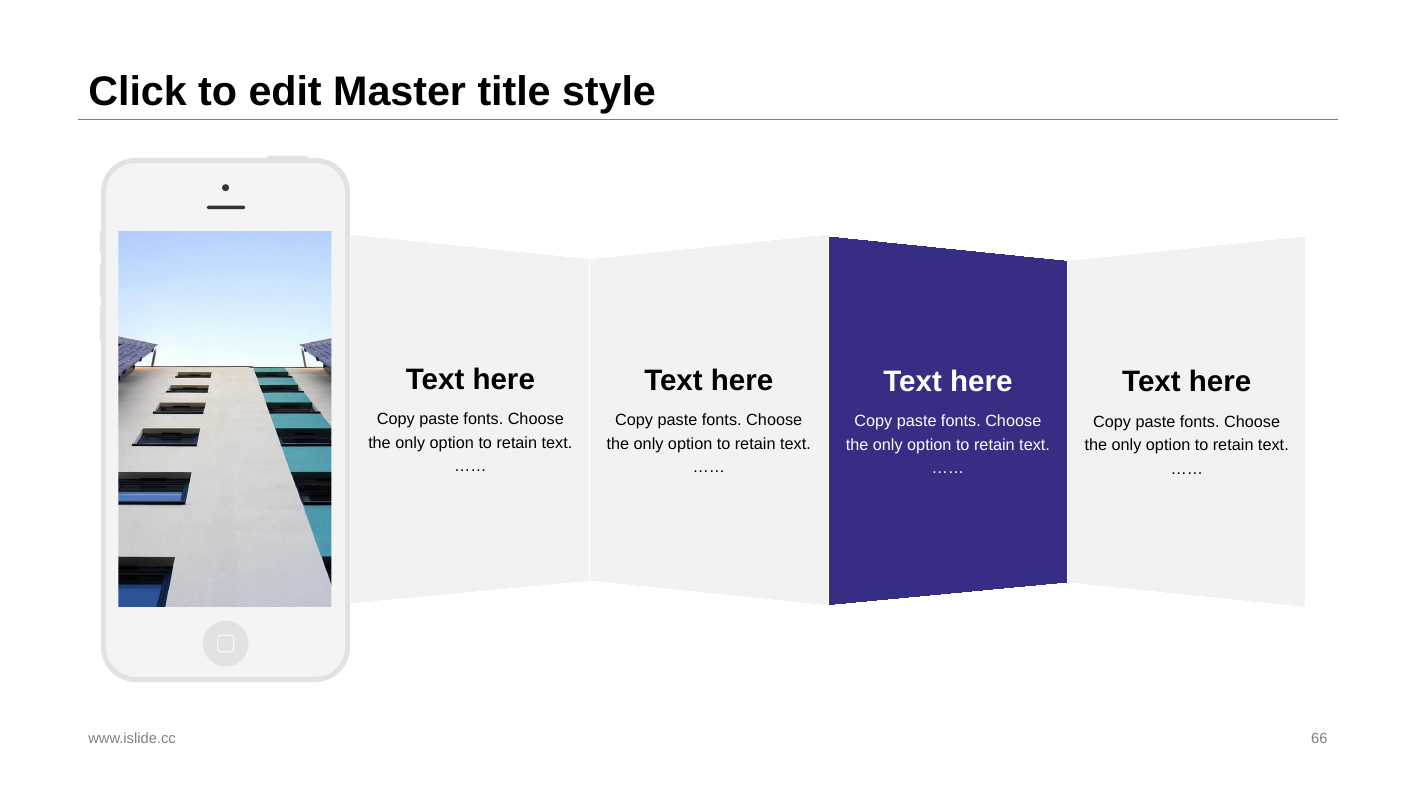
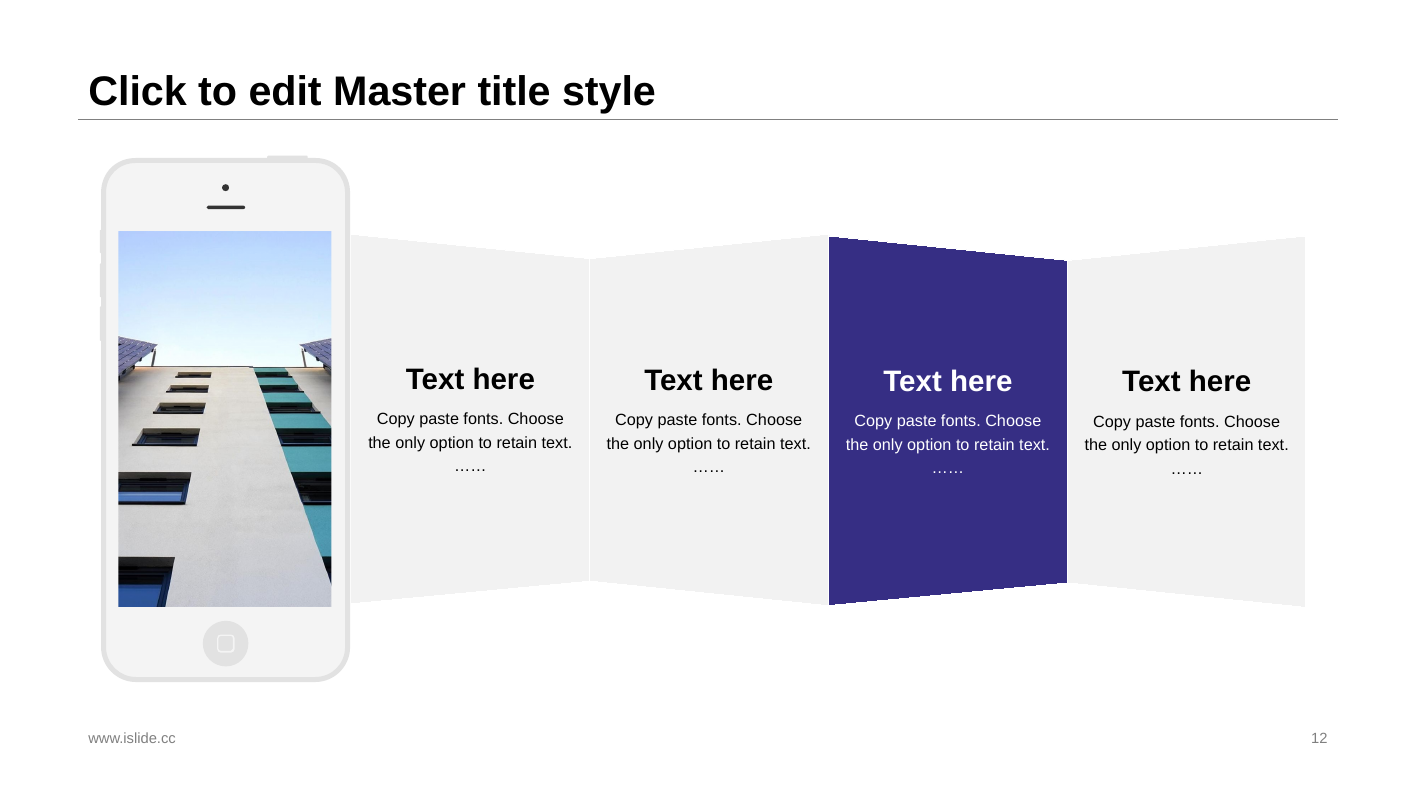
66: 66 -> 12 (1319, 738)
